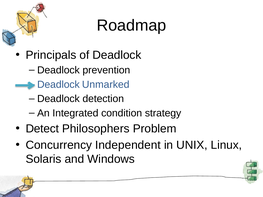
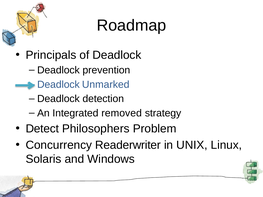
condition: condition -> removed (122, 113)
Independent: Independent -> Readerwriter (128, 145)
